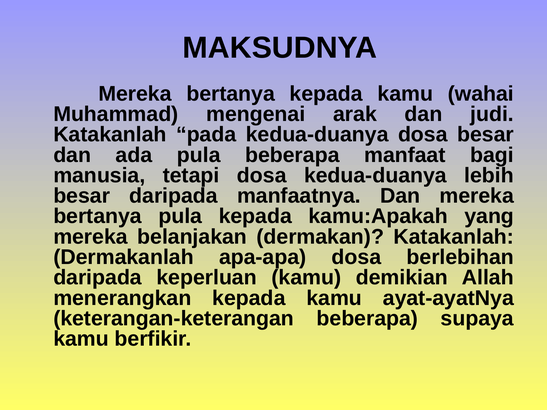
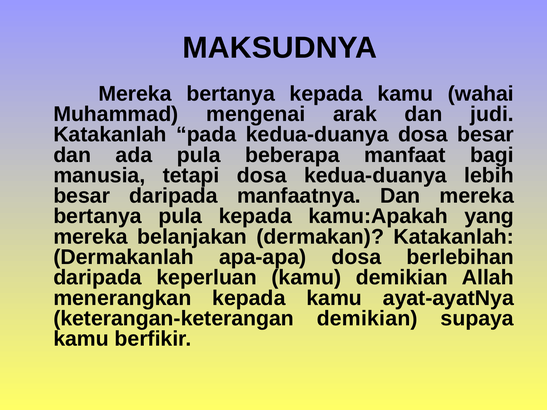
keterangan-keterangan beberapa: beberapa -> demikian (367, 319)
